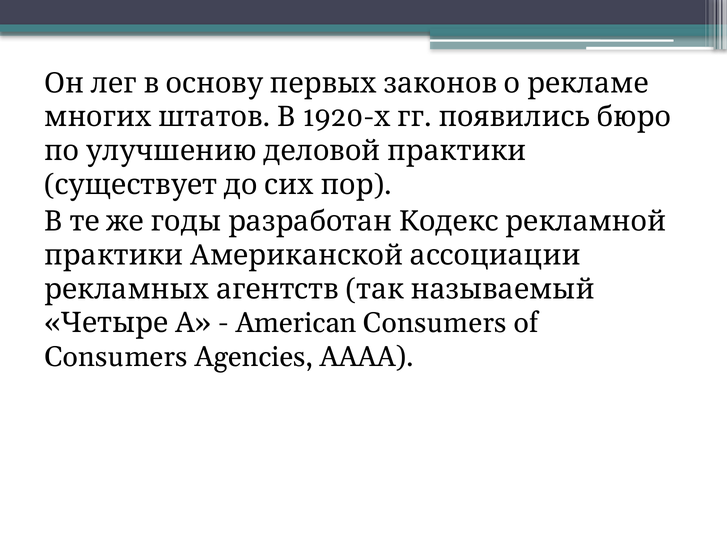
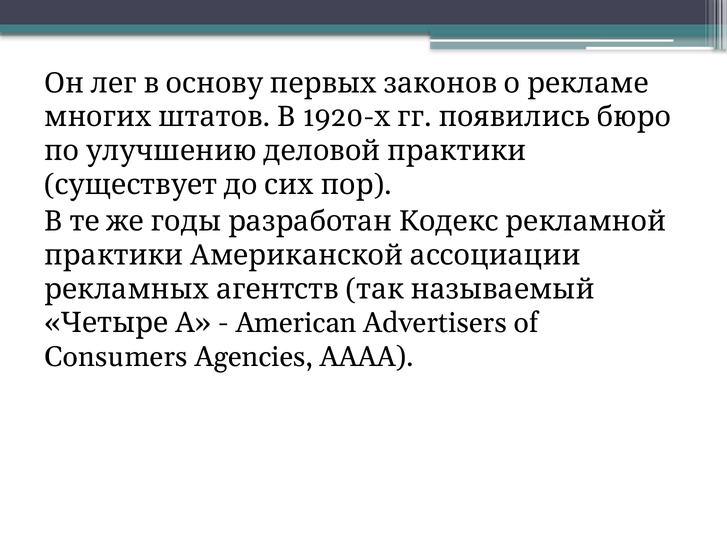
American Consumers: Consumers -> Advertisers (435, 323)
